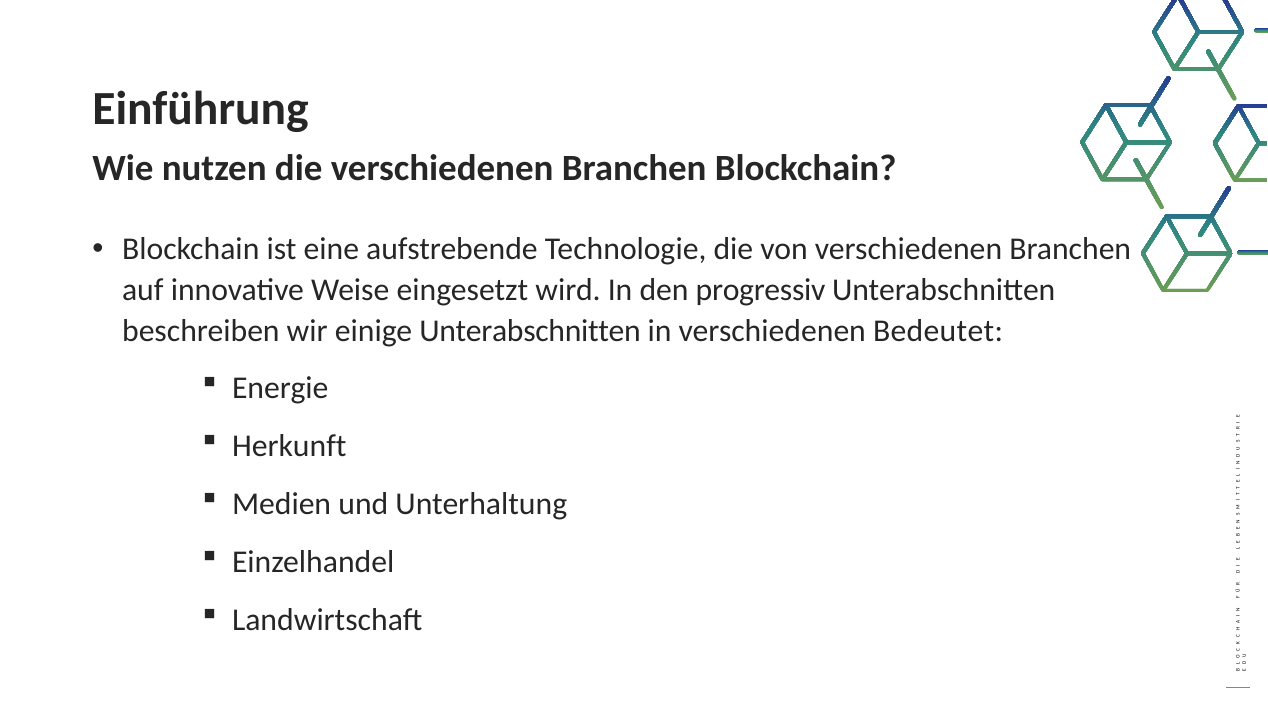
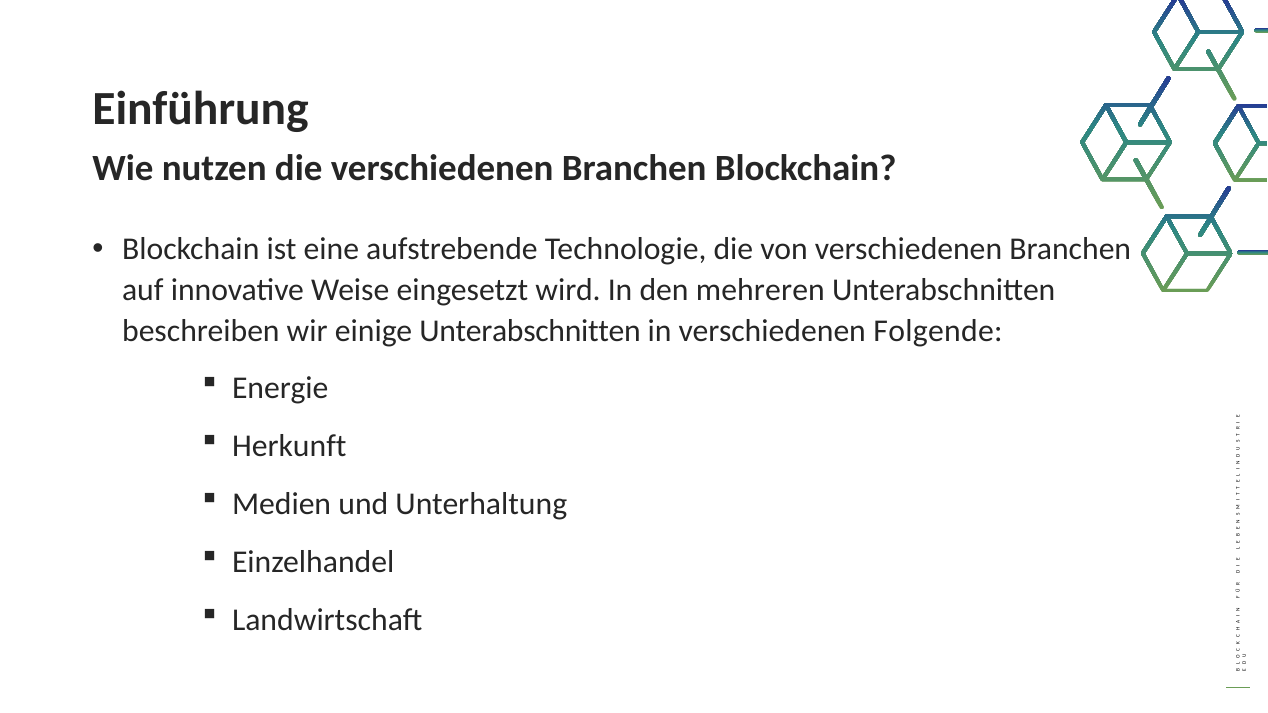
progressiv: progressiv -> mehreren (760, 290)
Bedeutet: Bedeutet -> Folgende (938, 331)
